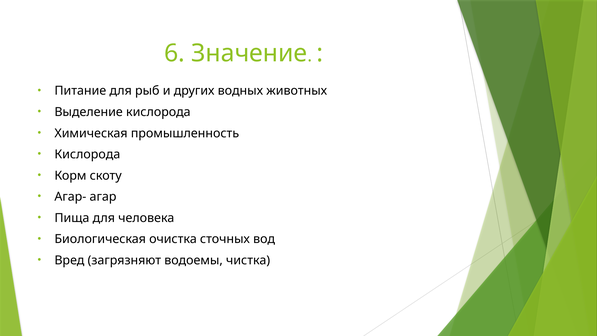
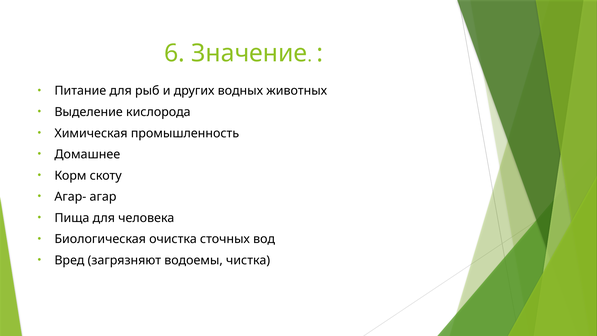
Кислорода: Кислорода -> Домашнее (87, 154)
